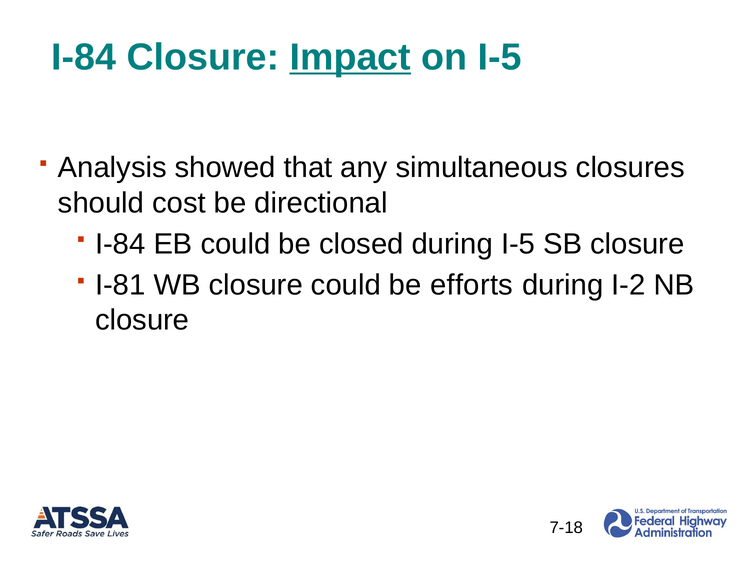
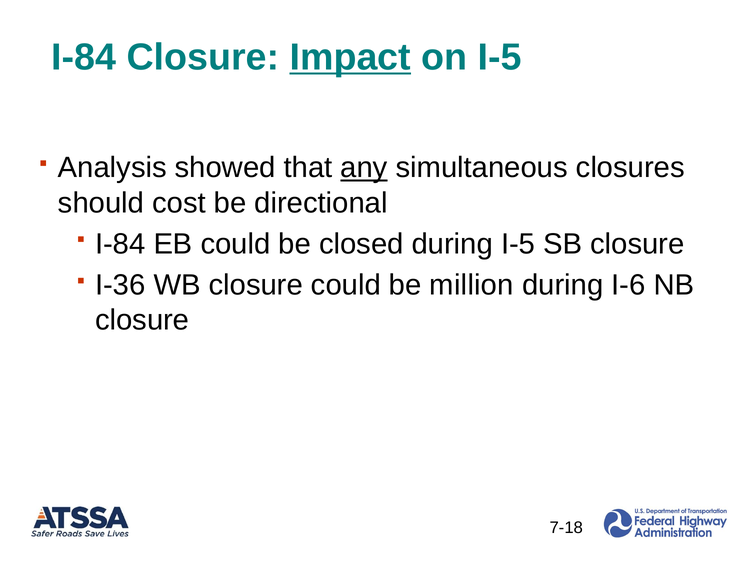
any underline: none -> present (364, 168)
I-81: I-81 -> I-36 (120, 285)
efforts: efforts -> million (472, 285)
I-2: I-2 -> I-6 (628, 285)
